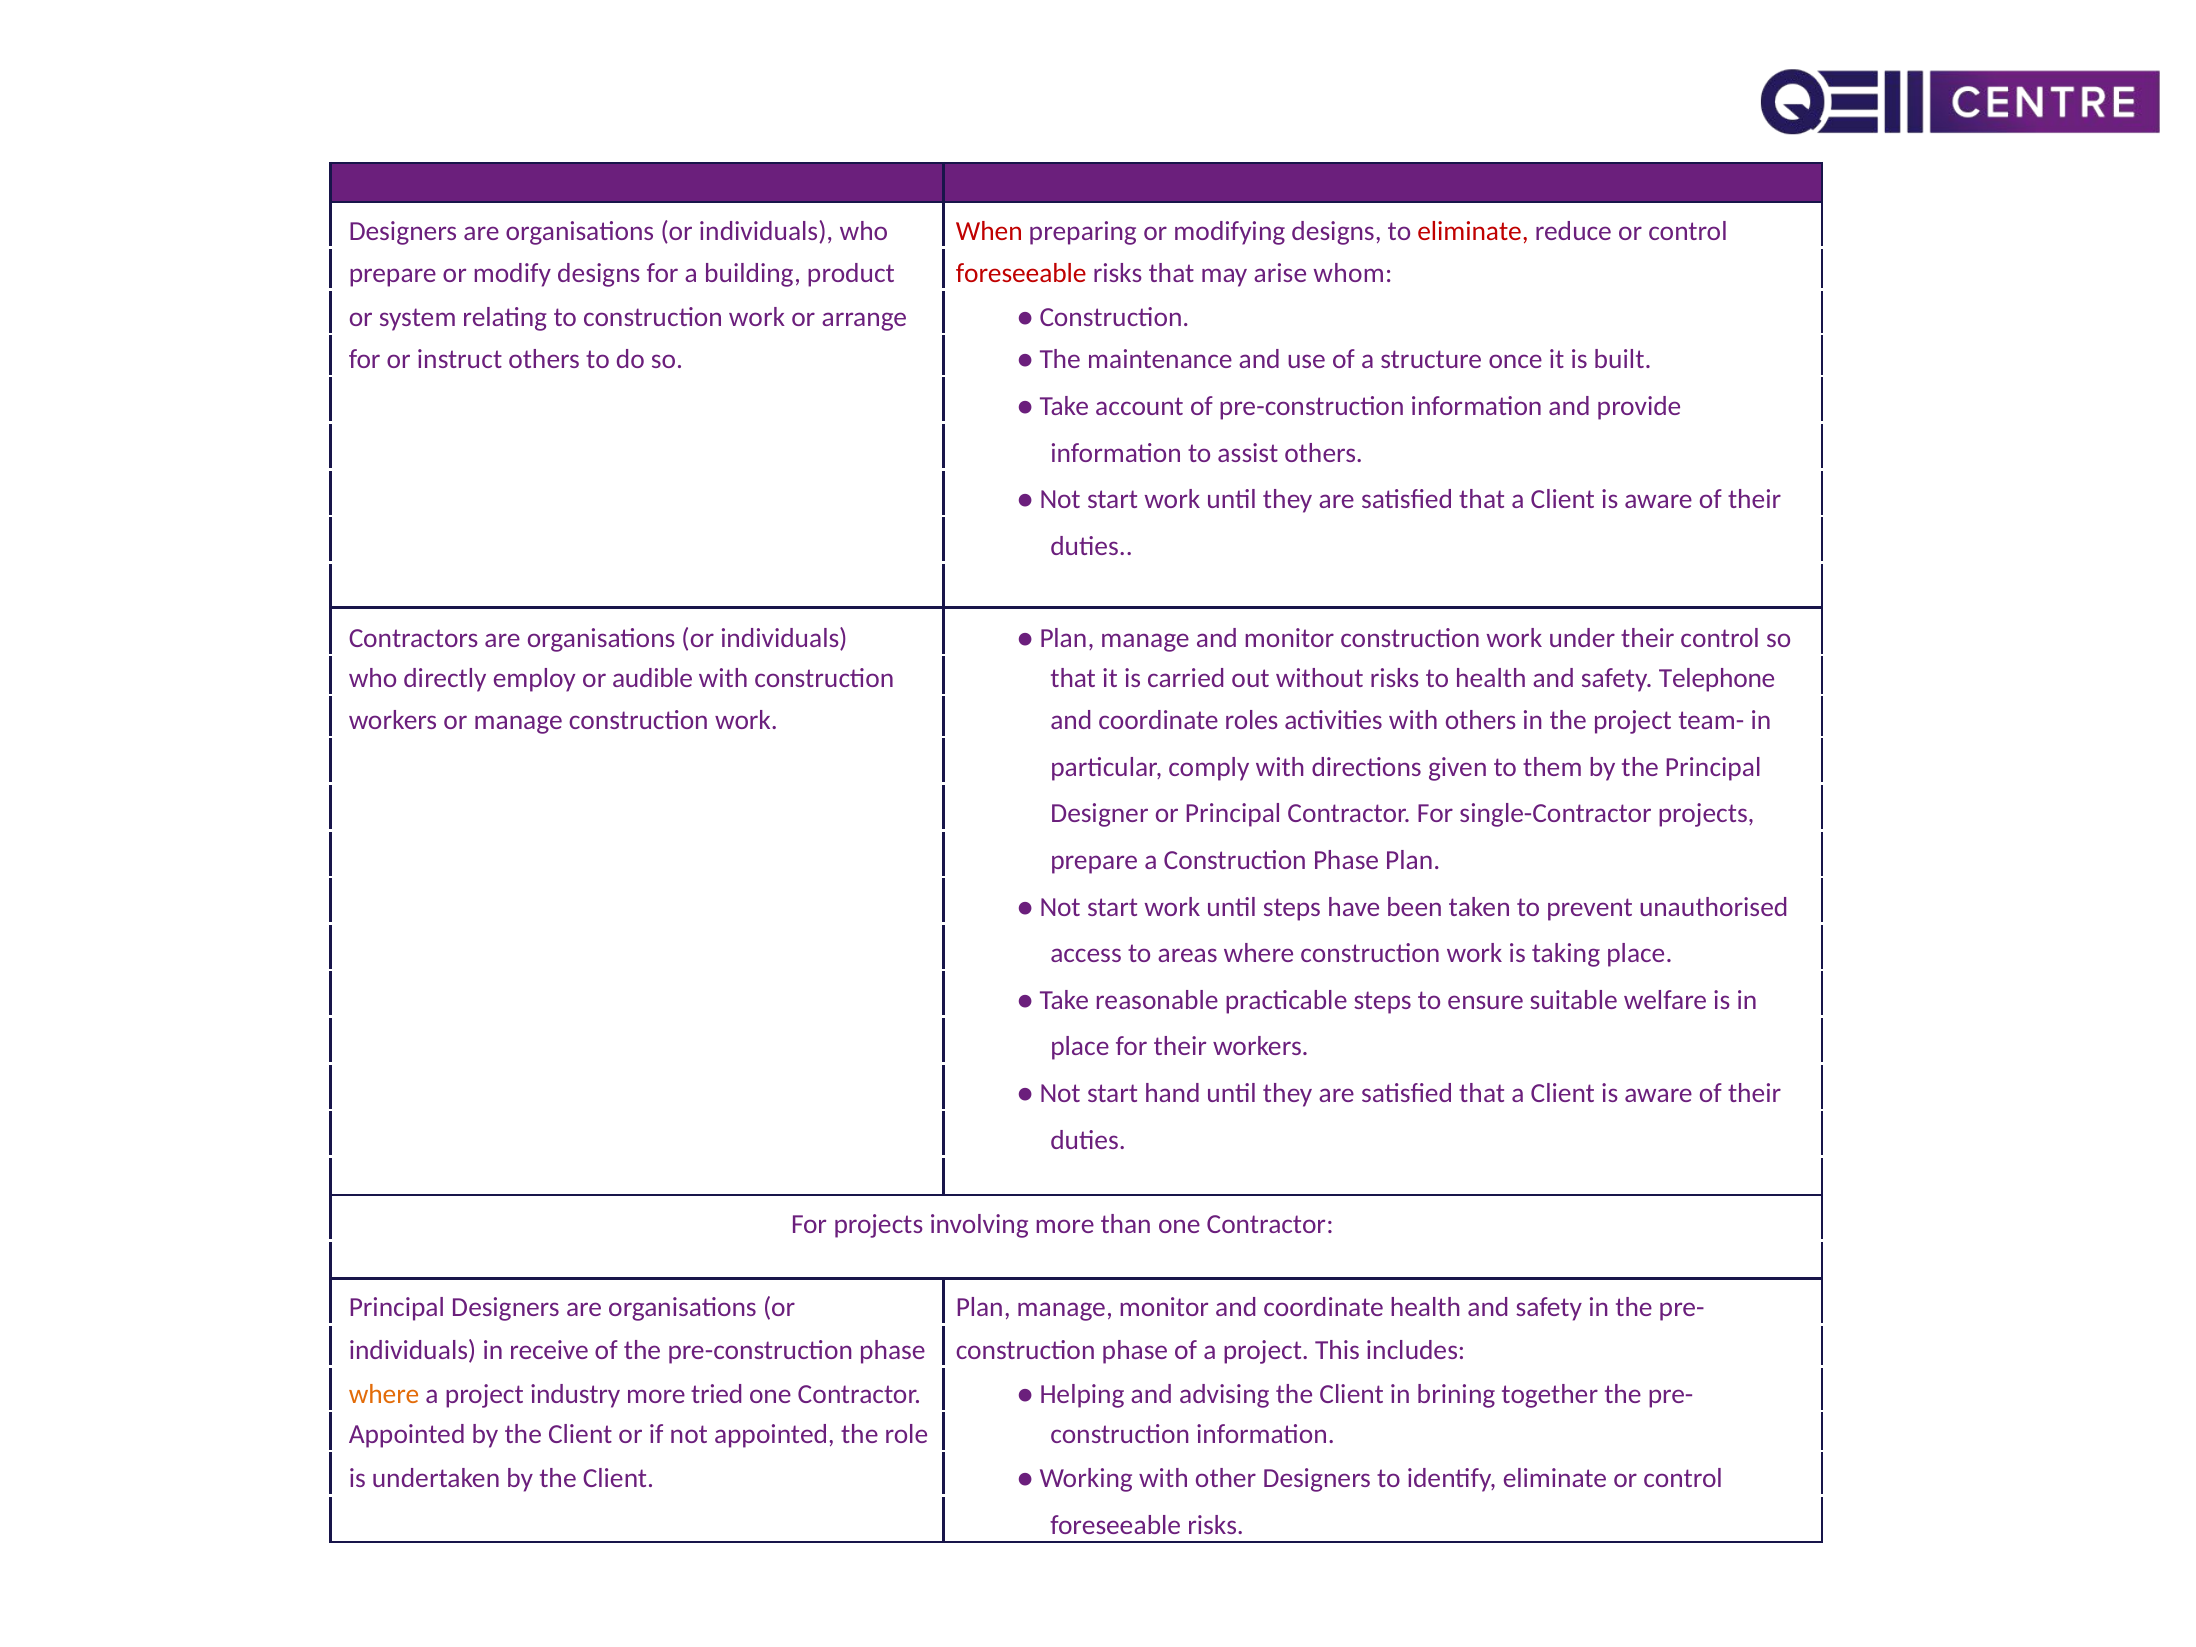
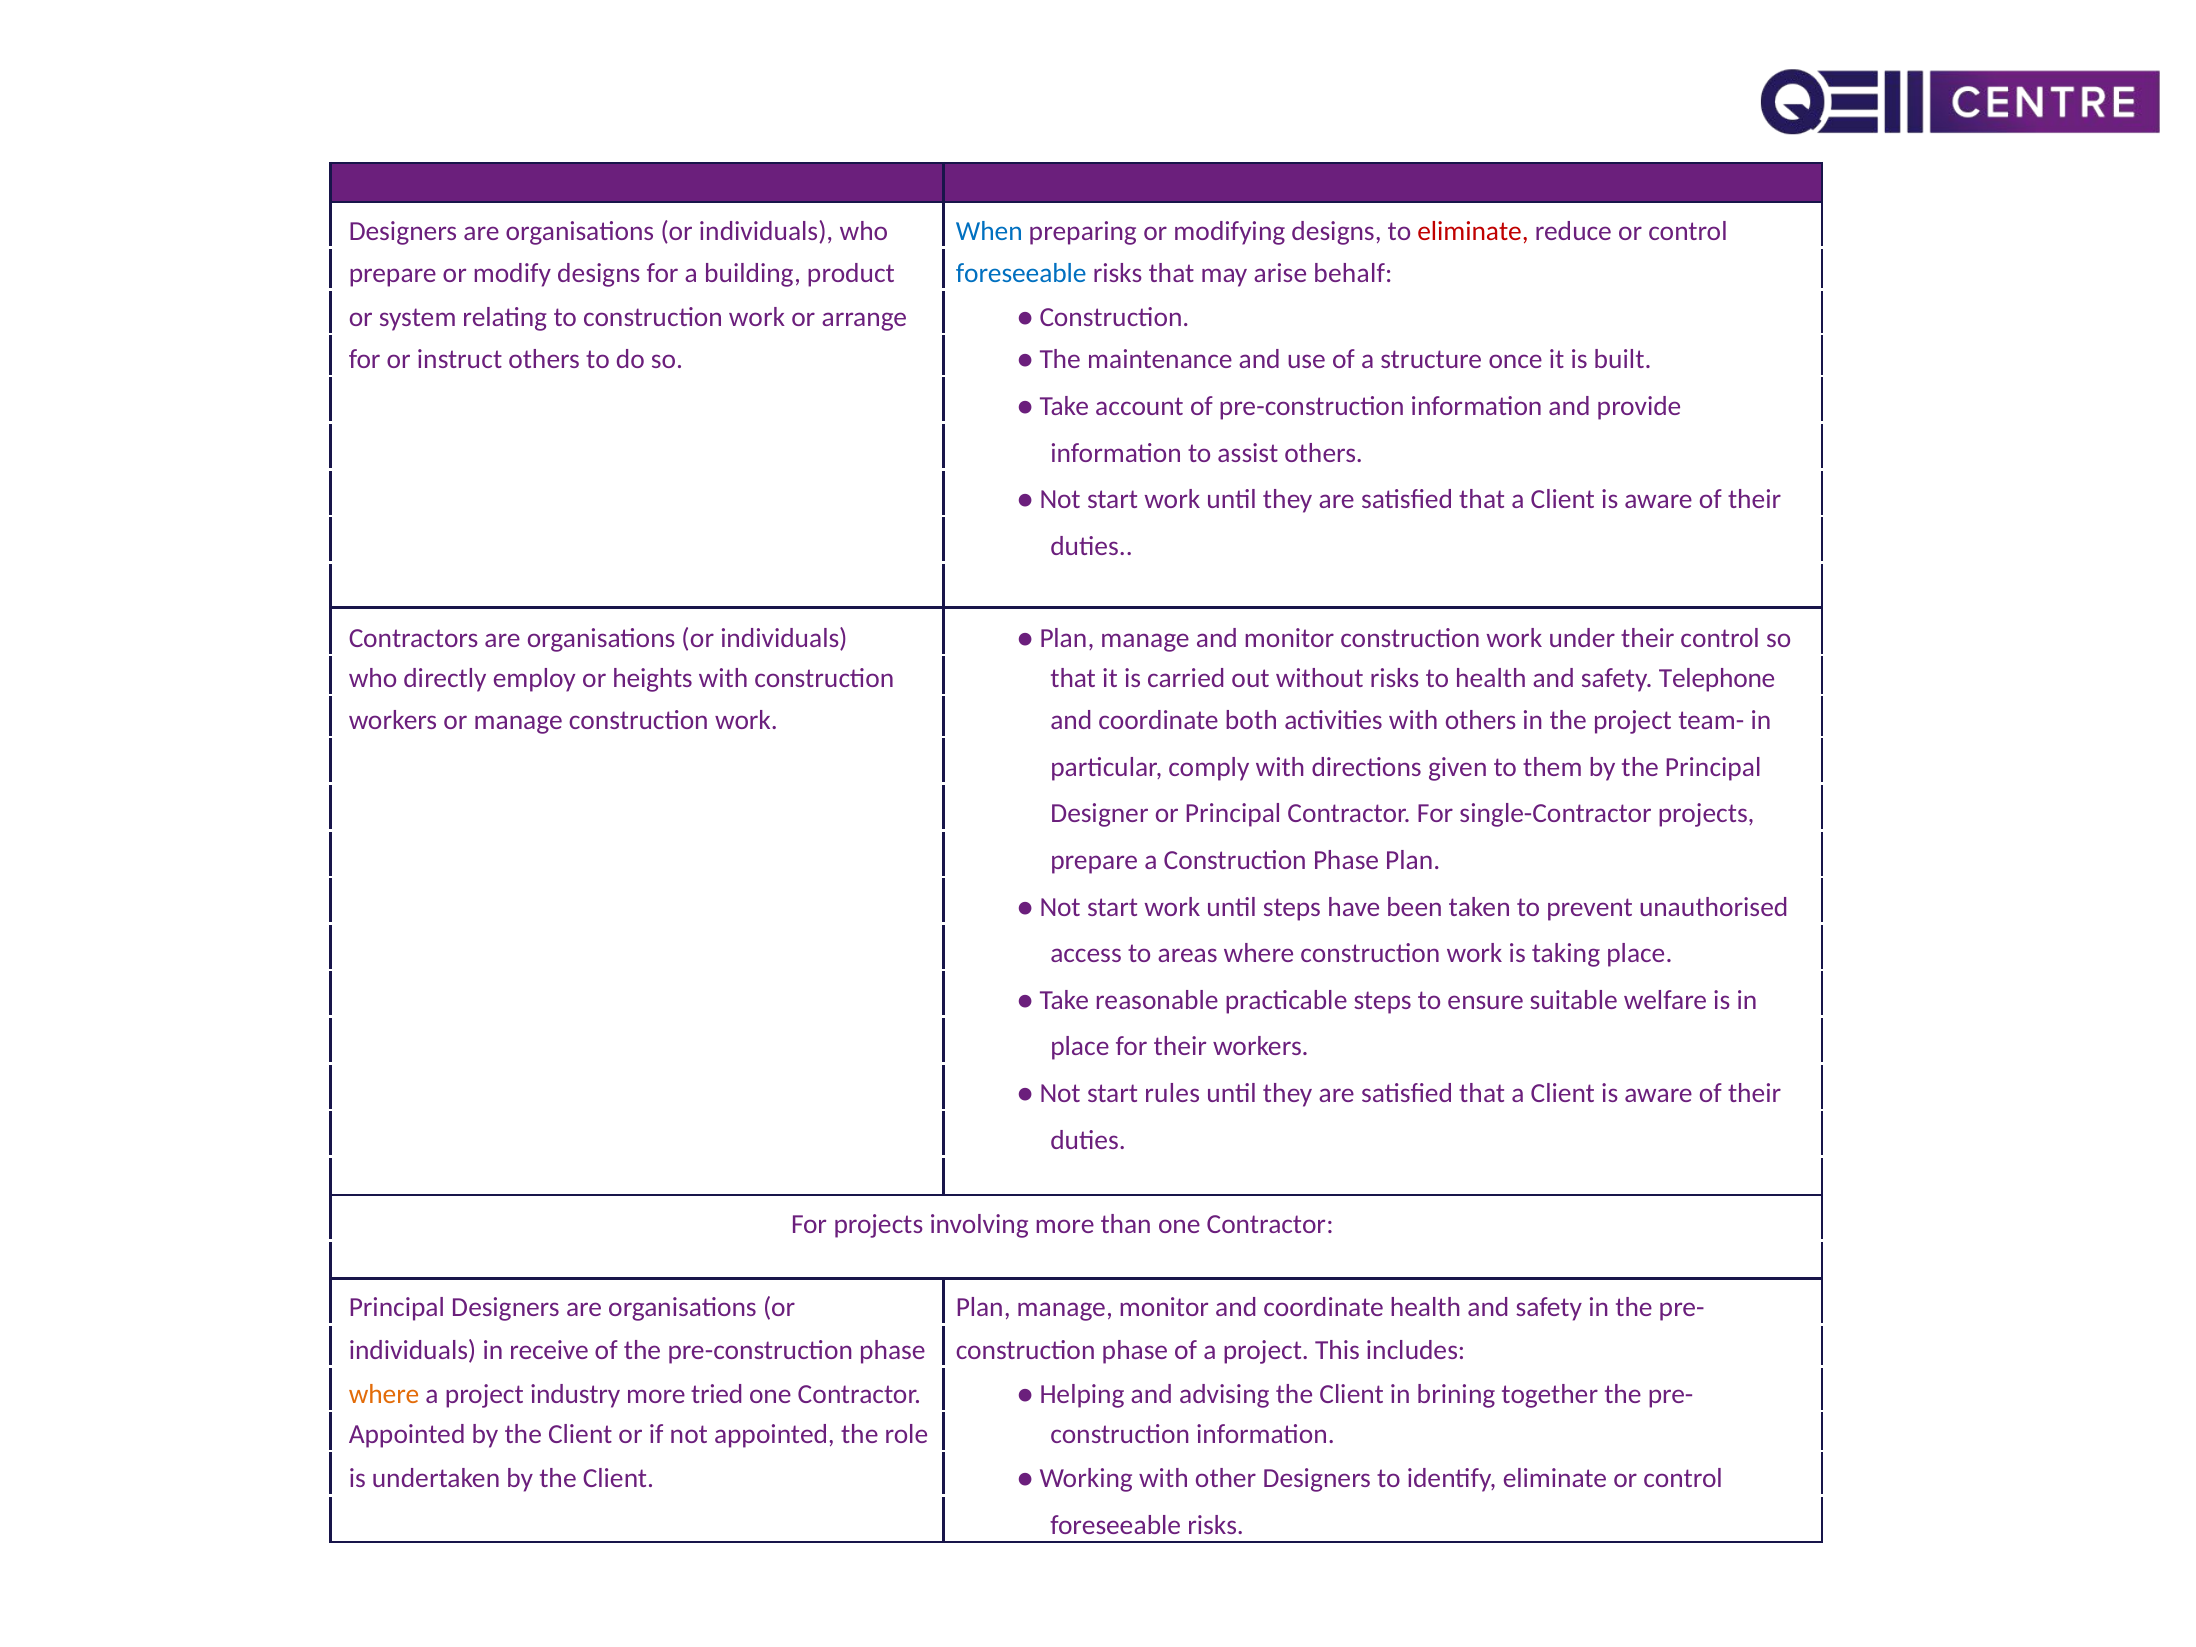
When colour: red -> blue (989, 231)
foreseeable colour: red -> blue (1021, 273)
whom: whom -> behalf (1353, 273)
audible: audible -> heights (653, 679)
roles: roles -> both (1251, 721)
hand: hand -> rules (1172, 1094)
